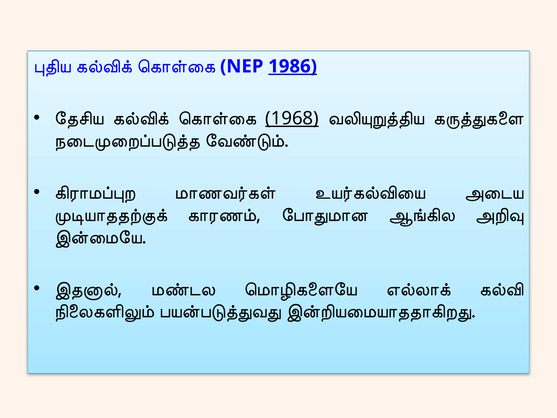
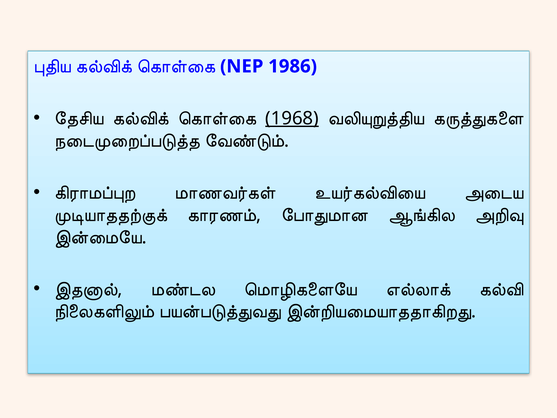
1986 underline: present -> none (293, 66)
